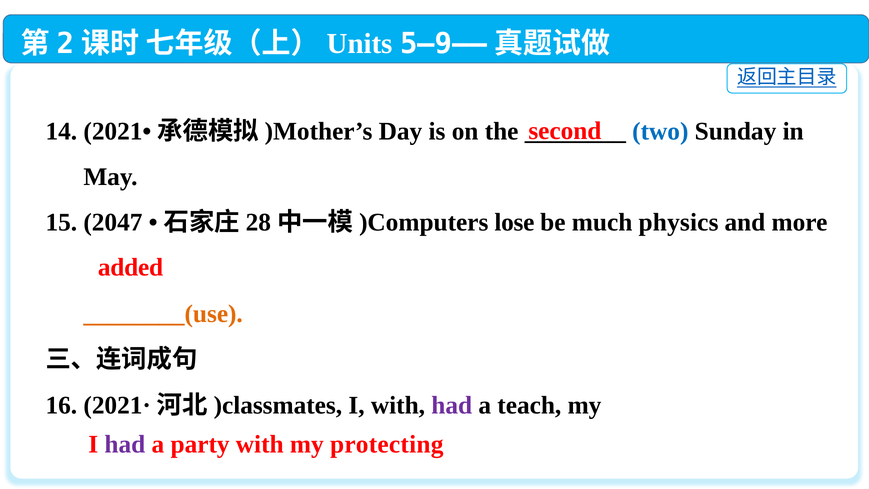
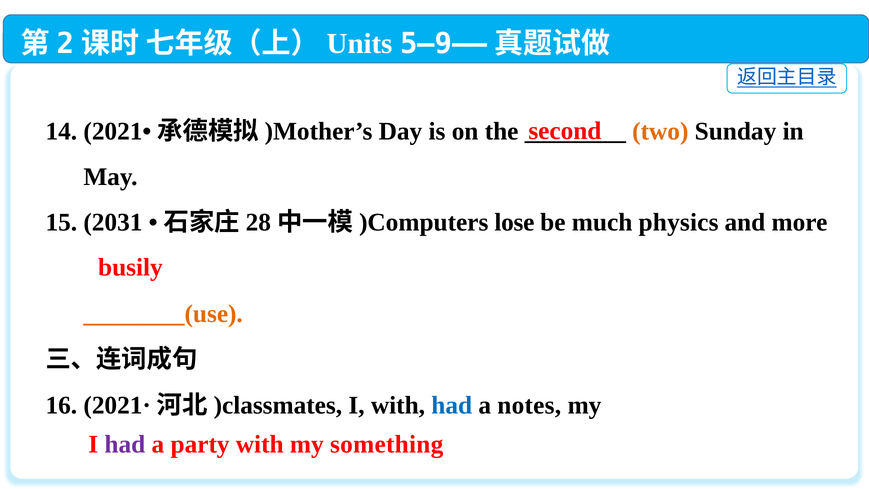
two colour: blue -> orange (660, 131)
2047: 2047 -> 2031 (113, 222)
added: added -> busily (130, 267)
had colour: purple -> blue (452, 405)
teach: teach -> notes (529, 405)
protecting: protecting -> something (387, 444)
